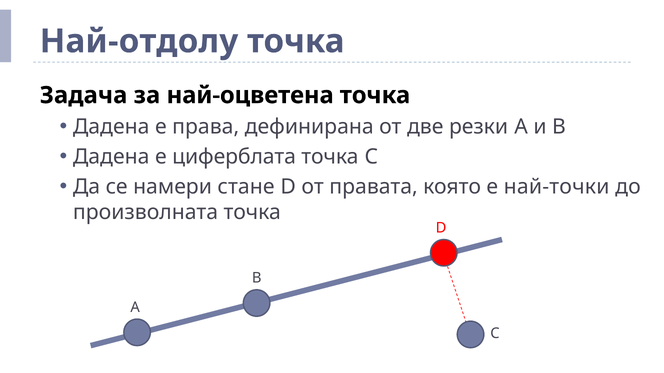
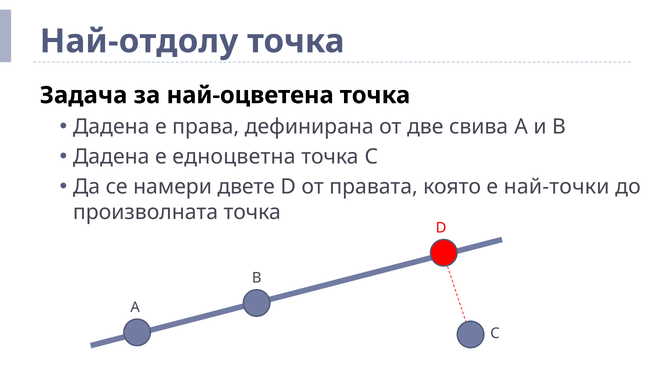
резки: резки -> свива (479, 127)
циферблата: циферблата -> едноцветна (234, 157)
стане: стане -> двете (246, 187)
